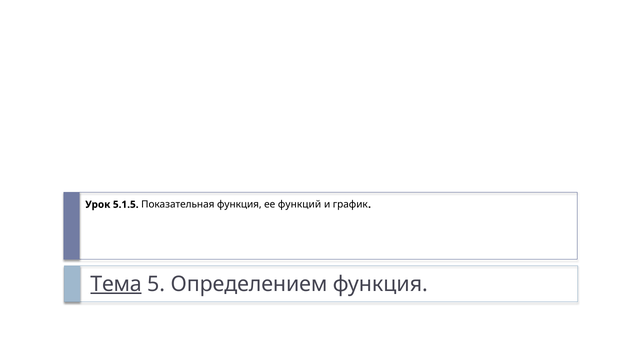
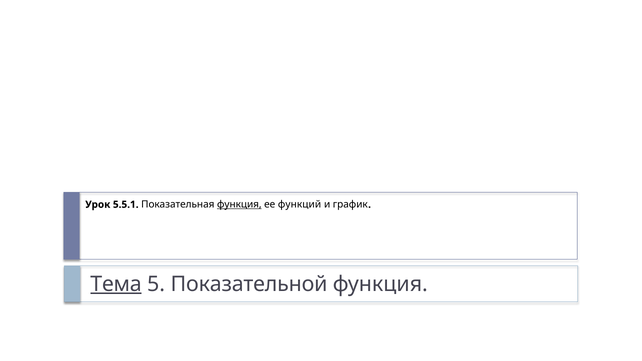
5.1.5: 5.1.5 -> 5.5.1 (126, 205)
функция underline: none -> present (239, 205)
Определением: Определением -> Показательной (249, 284)
